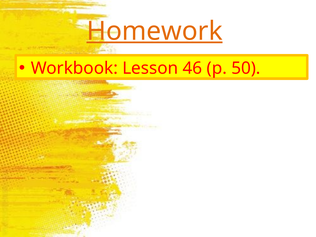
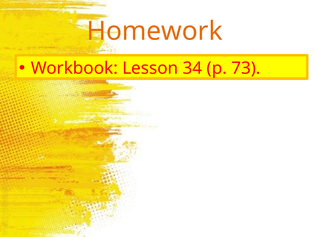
Homework underline: present -> none (155, 31)
46: 46 -> 34 (192, 68)
50: 50 -> 73 (246, 68)
